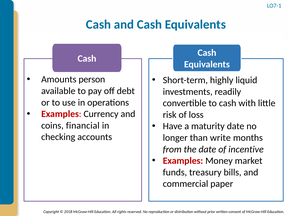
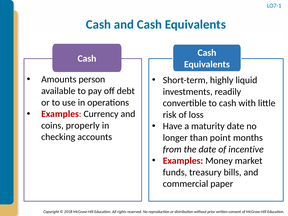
financial: financial -> properly (83, 125)
write: write -> point (220, 138)
